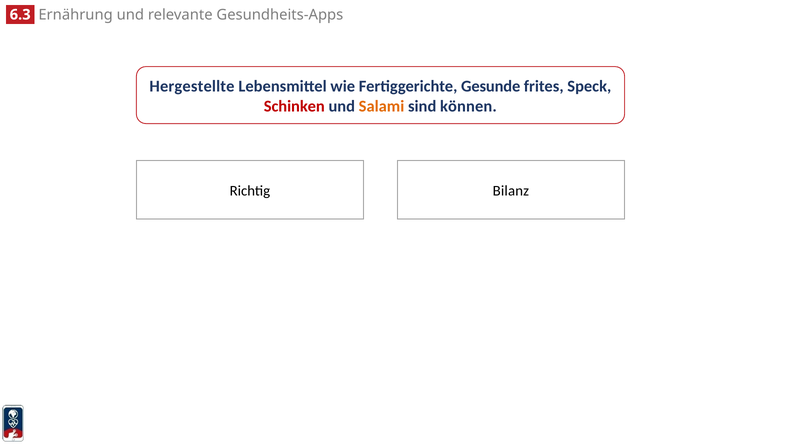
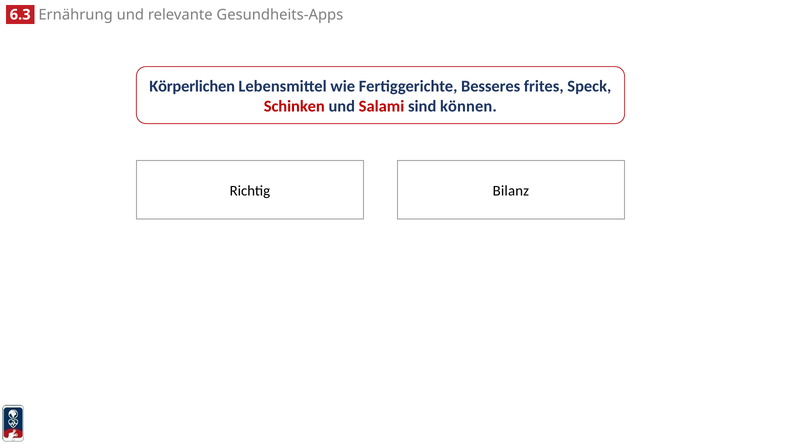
Hergestellte: Hergestellte -> Körperlichen (192, 86)
Gesunde: Gesunde -> Besseres (491, 86)
Salami colour: orange -> red (382, 106)
